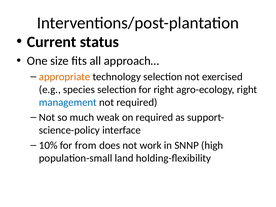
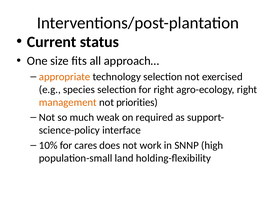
management colour: blue -> orange (68, 102)
not required: required -> priorities (137, 102)
from: from -> cares (86, 145)
